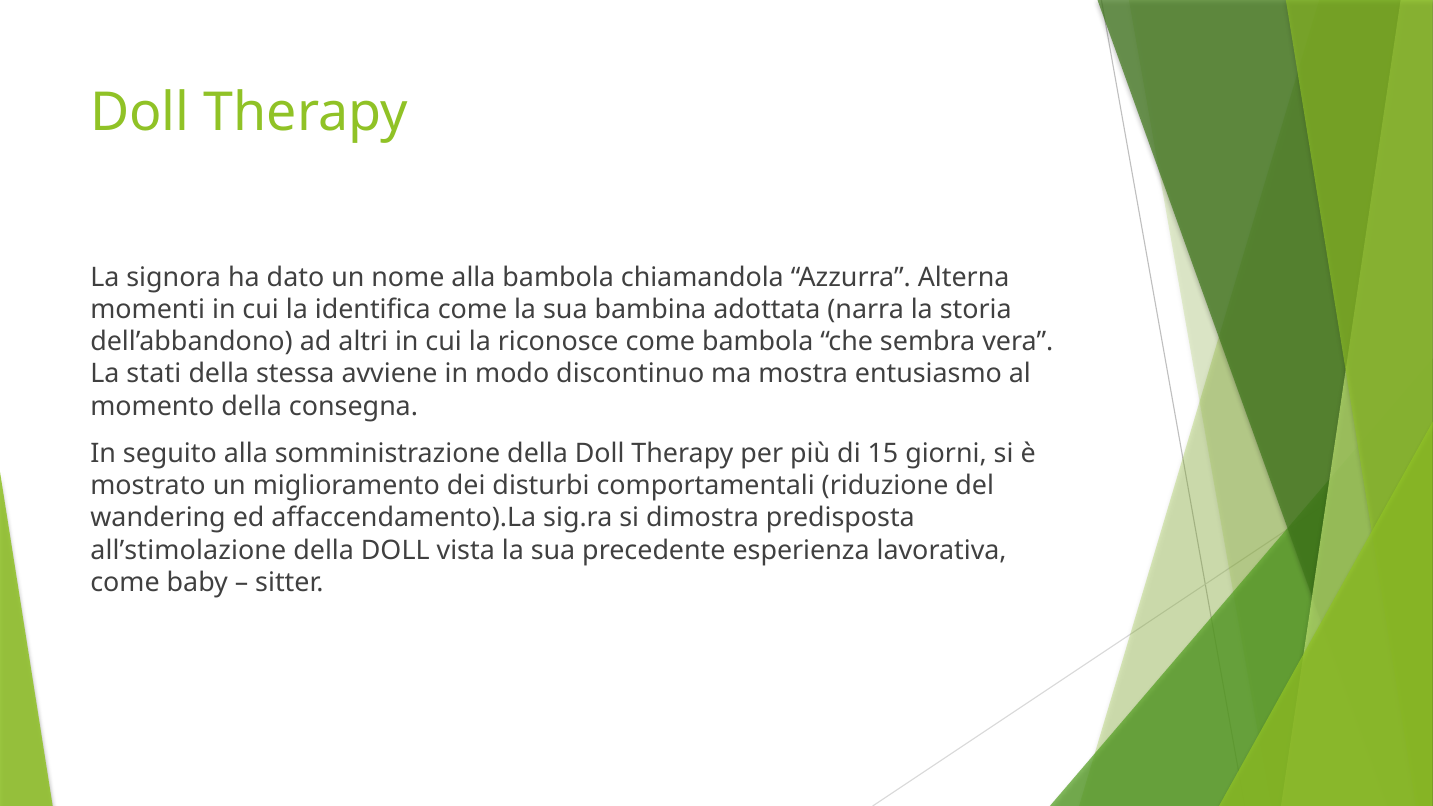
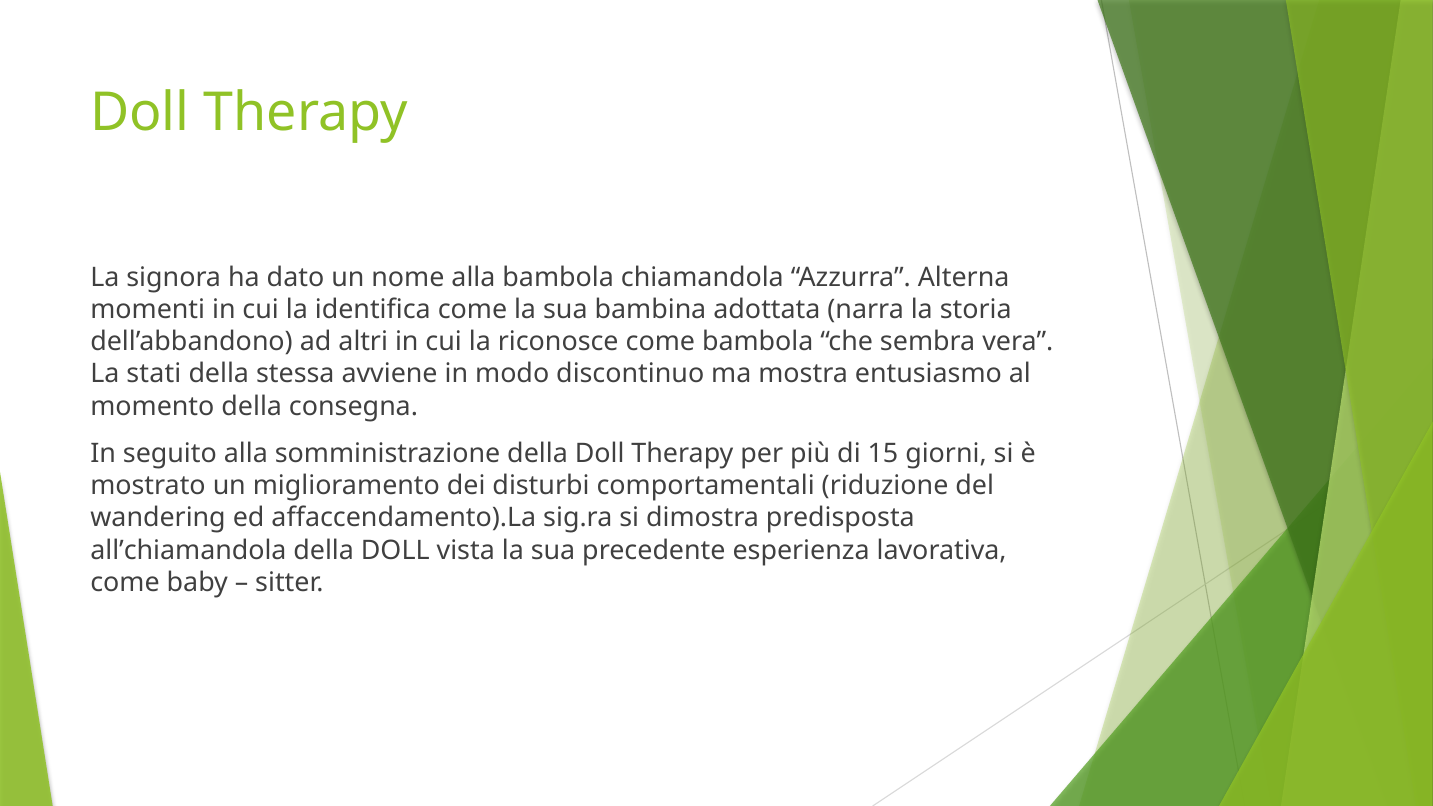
all’stimolazione: all’stimolazione -> all’chiamandola (188, 550)
